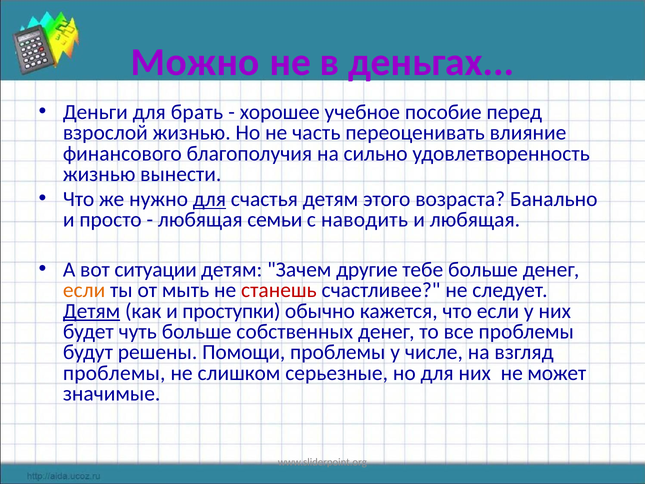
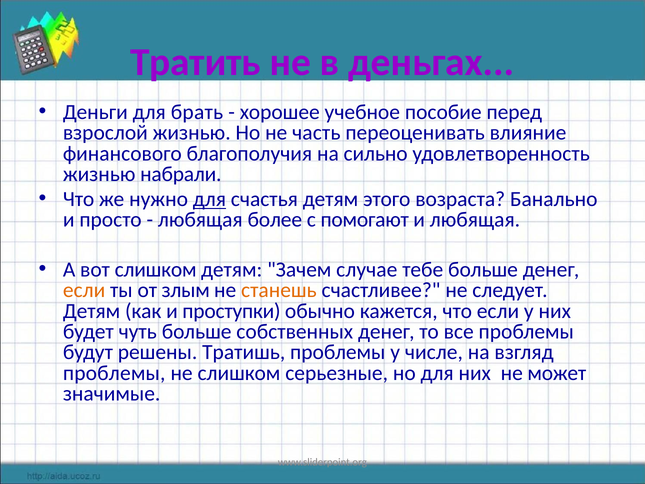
Можно: Можно -> Тратить (195, 62)
вынести: вынести -> набрали (181, 174)
семьи: семьи -> более (275, 220)
наводить: наводить -> помогают (365, 220)
вот ситуации: ситуации -> слишком (156, 270)
другие: другие -> случае (367, 270)
мыть: мыть -> злым (186, 290)
станешь colour: red -> orange (279, 290)
Детям underline: present -> none (92, 311)
Помощи: Помощи -> Тратишь (244, 352)
